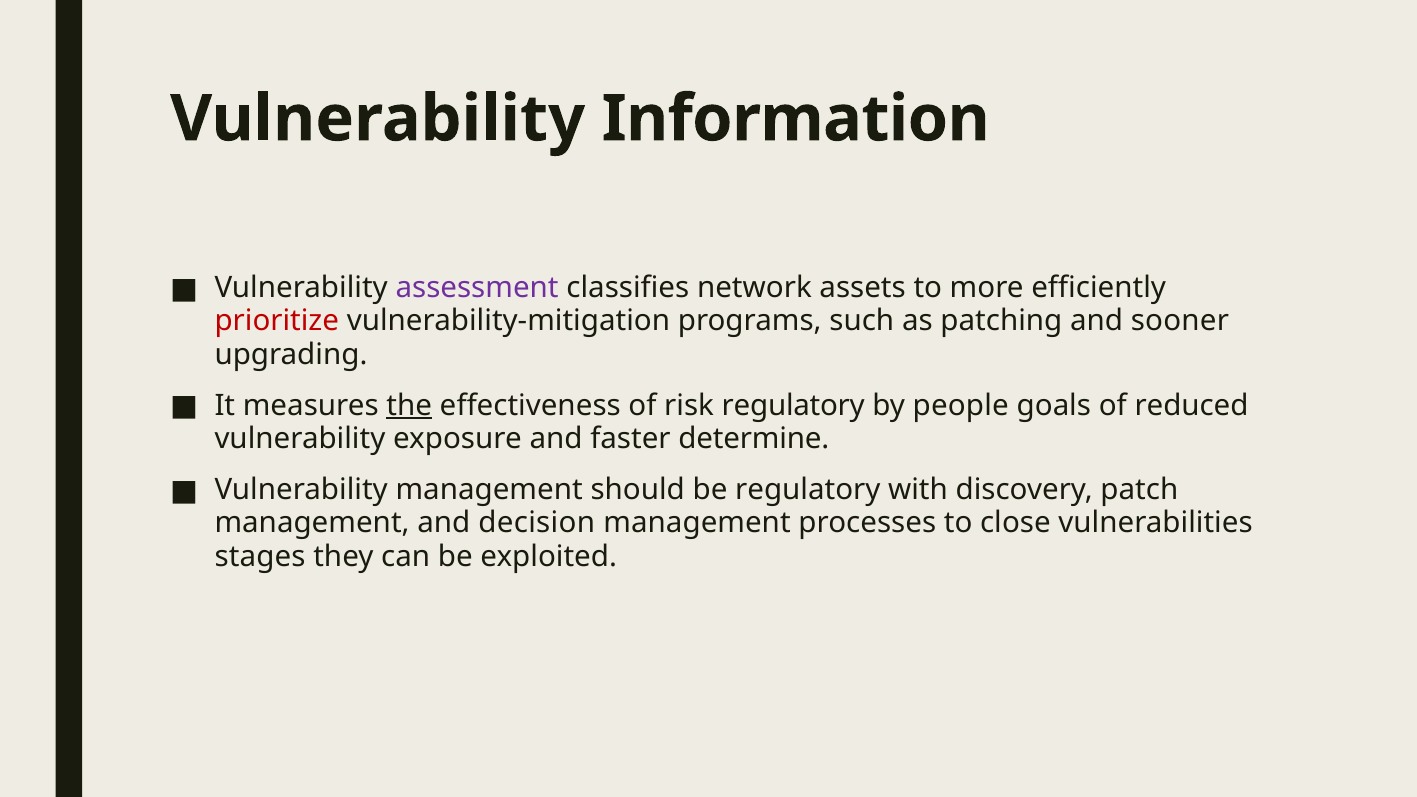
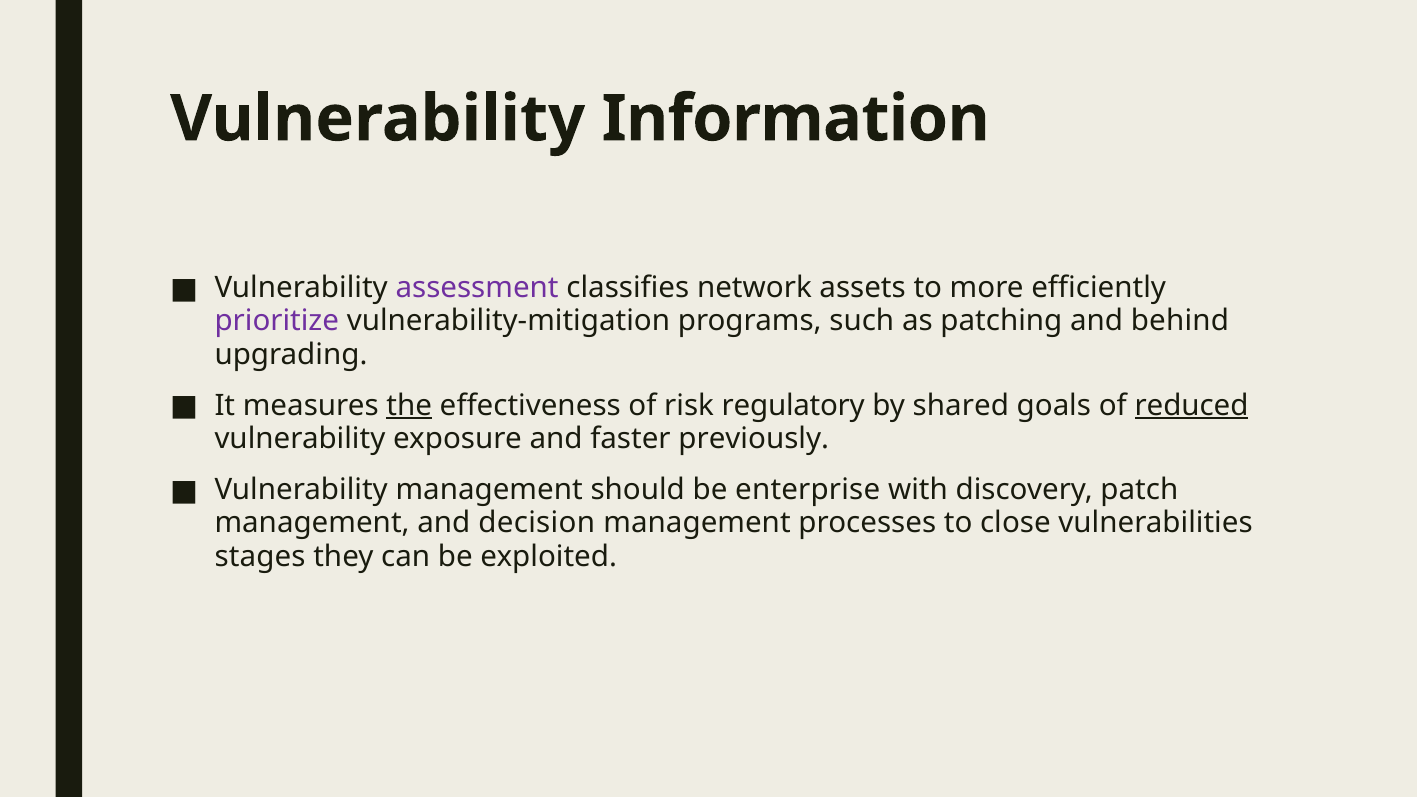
prioritize colour: red -> purple (277, 321)
sooner: sooner -> behind (1180, 321)
people: people -> shared (961, 406)
reduced underline: none -> present (1192, 406)
determine: determine -> previously (754, 439)
be regulatory: regulatory -> enterprise (808, 490)
